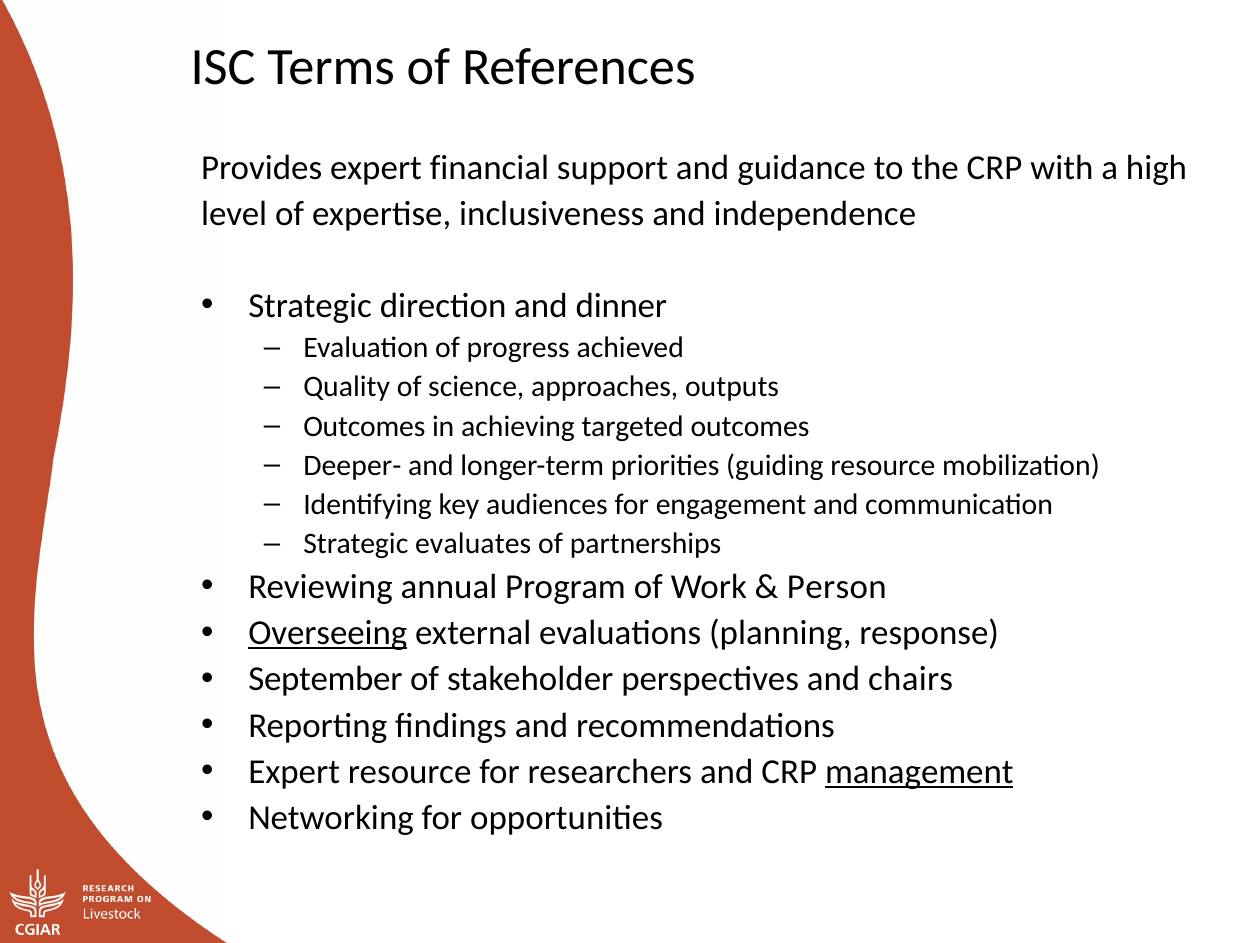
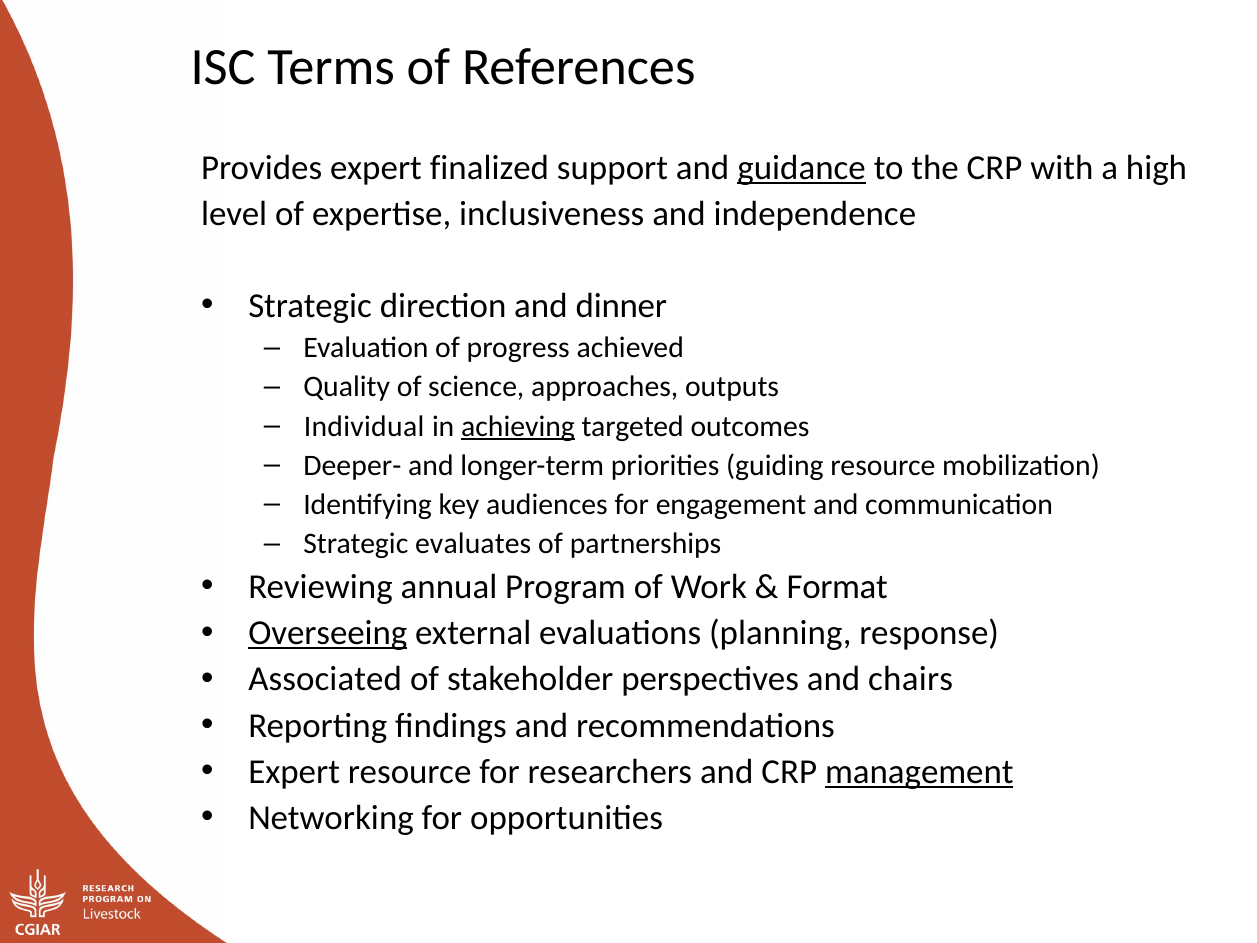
financial: financial -> finalized (489, 168)
guidance underline: none -> present (802, 168)
Outcomes: Outcomes -> Individual (364, 426)
achieving underline: none -> present (518, 426)
Person: Person -> Format (837, 587)
September: September -> Associated (325, 679)
